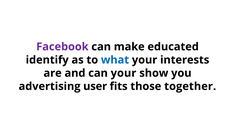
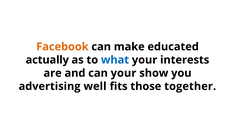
Facebook colour: purple -> orange (62, 47)
identify: identify -> actually (47, 60)
user: user -> well (95, 86)
